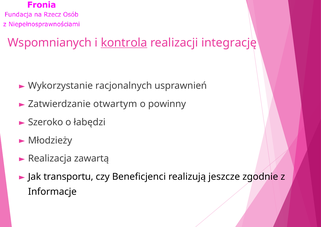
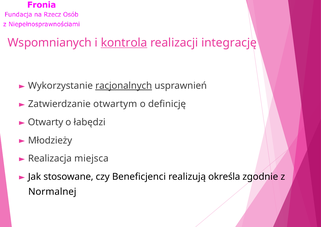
racjonalnych underline: none -> present (124, 86)
powinny: powinny -> definicję (167, 104)
Szeroko: Szeroko -> Otwarty (46, 122)
zawartą: zawartą -> miejsca (91, 159)
transportu: transportu -> stosowane (68, 177)
jeszcze: jeszcze -> określa (224, 177)
Informacje: Informacje -> Normalnej (52, 192)
